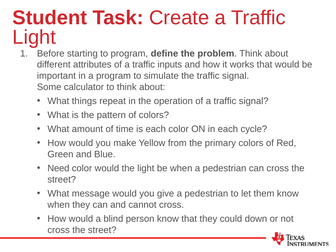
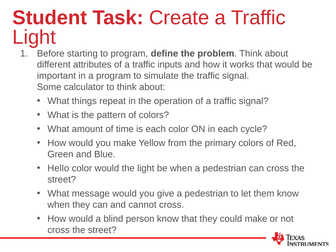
Need: Need -> Hello (58, 168)
could down: down -> make (256, 219)
